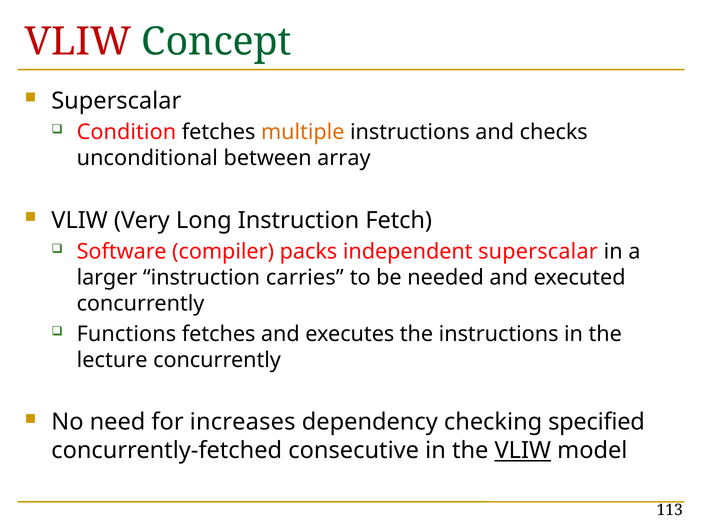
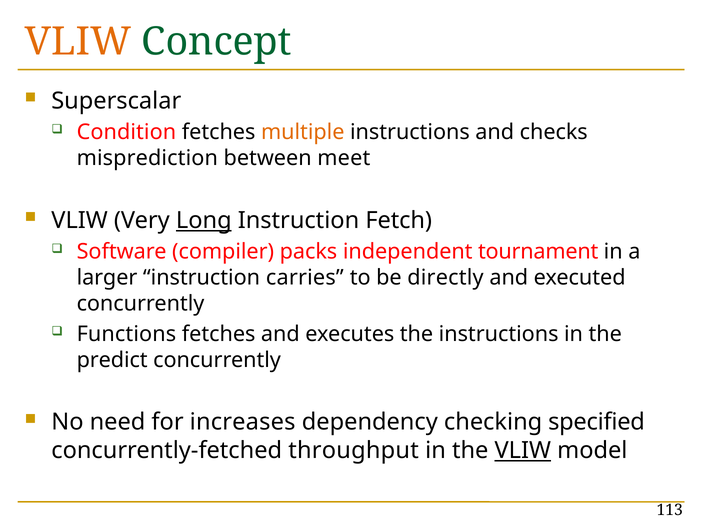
VLIW colour: red -> orange (78, 42)
unconditional: unconditional -> misprediction (147, 158)
array: array -> meet (344, 158)
Long underline: none -> present (204, 220)
independent superscalar: superscalar -> tournament (538, 252)
needed: needed -> directly (445, 278)
lecture: lecture -> predict (112, 360)
consecutive: consecutive -> throughput (354, 451)
